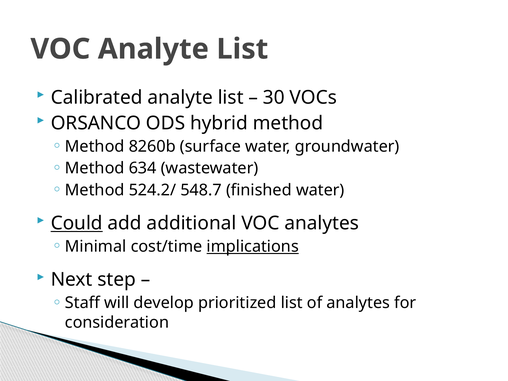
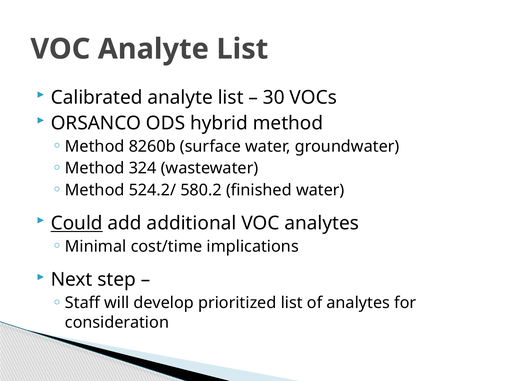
634: 634 -> 324 (143, 168)
548.7: 548.7 -> 580.2 (201, 190)
implications underline: present -> none (253, 246)
